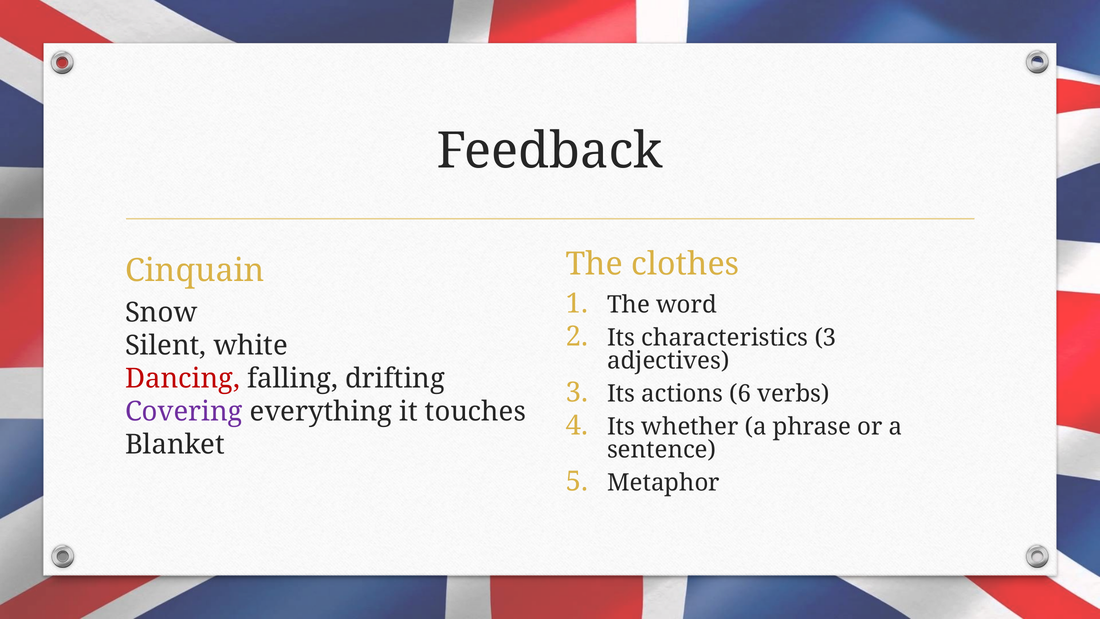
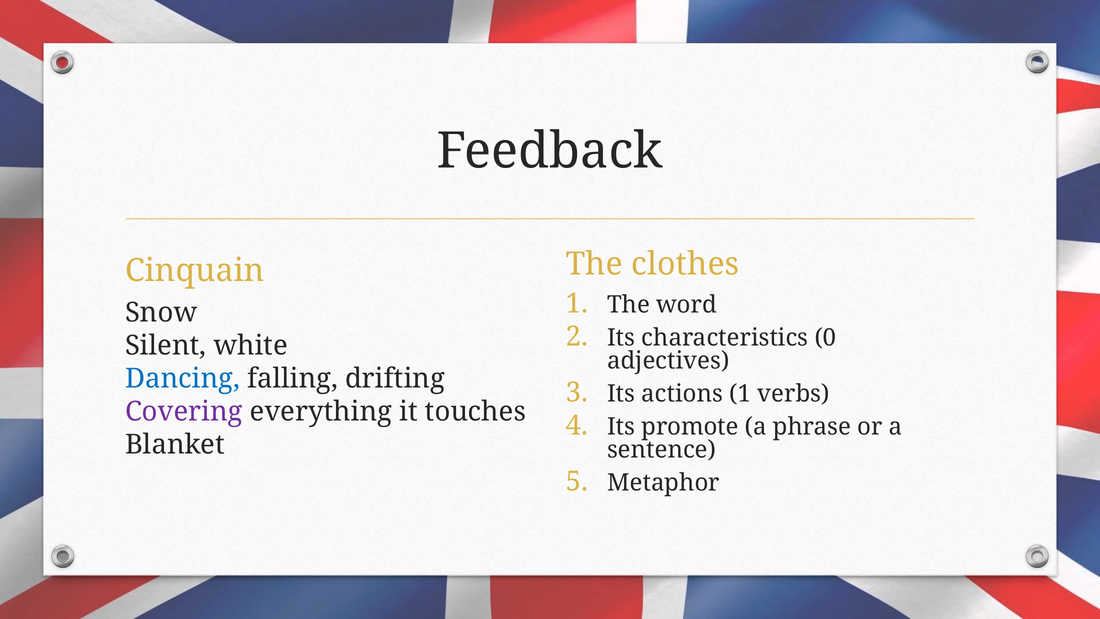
characteristics 3: 3 -> 0 (825, 337)
Dancing colour: red -> blue (183, 379)
actions 6: 6 -> 1 (740, 393)
whether: whether -> promote (690, 426)
